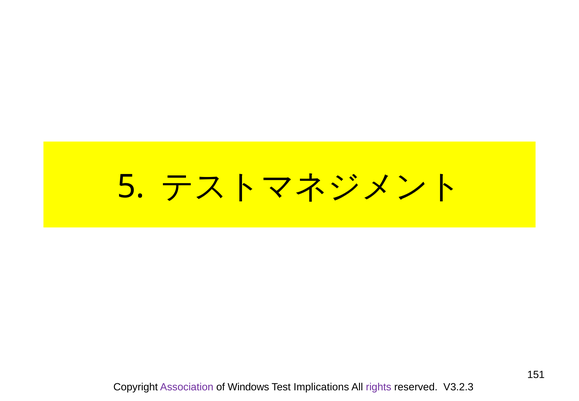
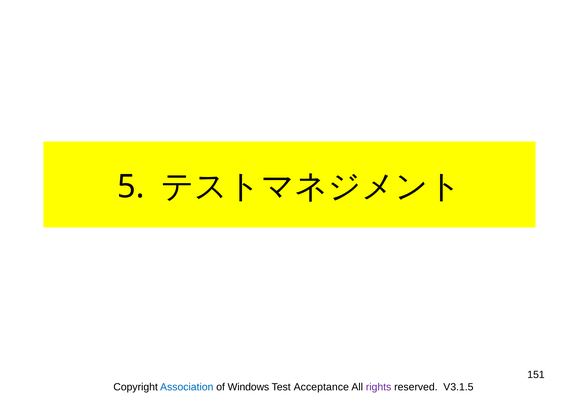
Association colour: purple -> blue (187, 387)
Implications: Implications -> Acceptance (321, 387)
V3.2.3: V3.2.3 -> V3.1.5 (458, 387)
